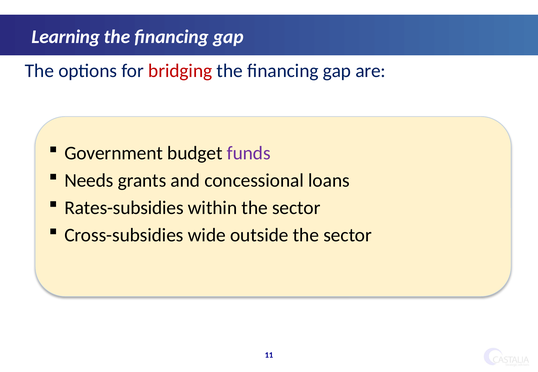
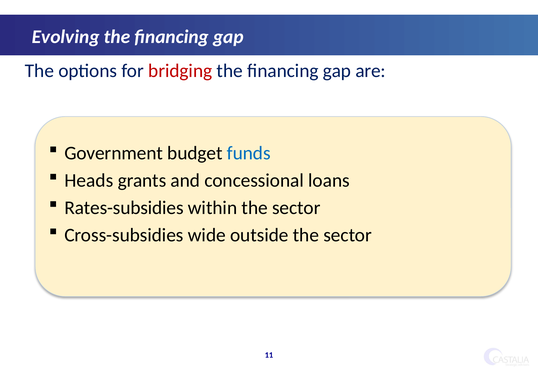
Learning: Learning -> Evolving (66, 37)
funds colour: purple -> blue (249, 153)
Needs: Needs -> Heads (89, 181)
